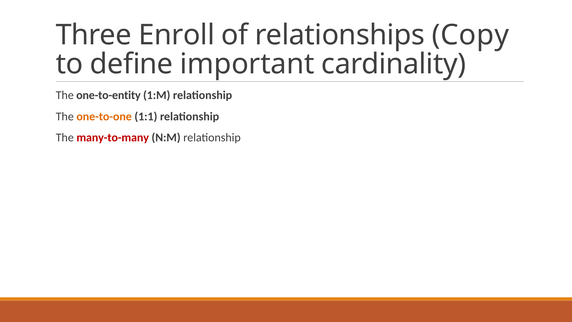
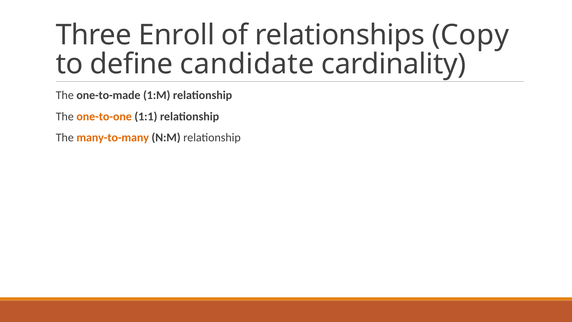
important: important -> candidate (247, 64)
one-to-entity: one-to-entity -> one-to-made (108, 95)
many-to-many colour: red -> orange (113, 138)
